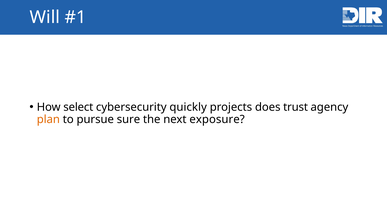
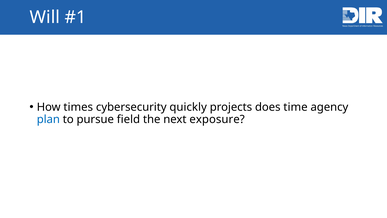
select: select -> times (78, 107)
trust: trust -> time (296, 107)
plan colour: orange -> blue (48, 119)
sure: sure -> field (128, 119)
